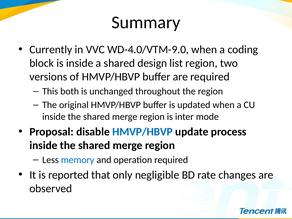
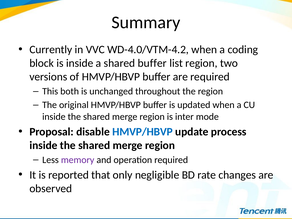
WD-4.0/VTM-9.0: WD-4.0/VTM-9.0 -> WD-4.0/VTM-4.2 (148, 50)
shared design: design -> buffer (152, 63)
memory colour: blue -> purple (78, 160)
